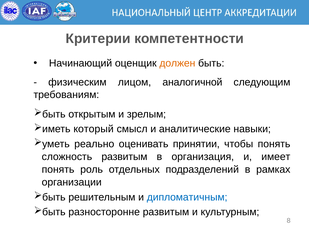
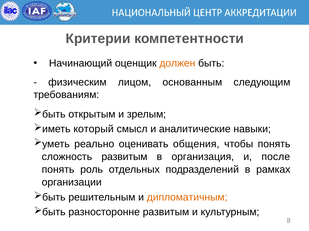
аналогичной: аналогичной -> основанным (192, 83)
принятии: принятии -> общения (196, 144)
имеет: имеет -> после (276, 157)
дипломатичным colour: blue -> orange (187, 198)
